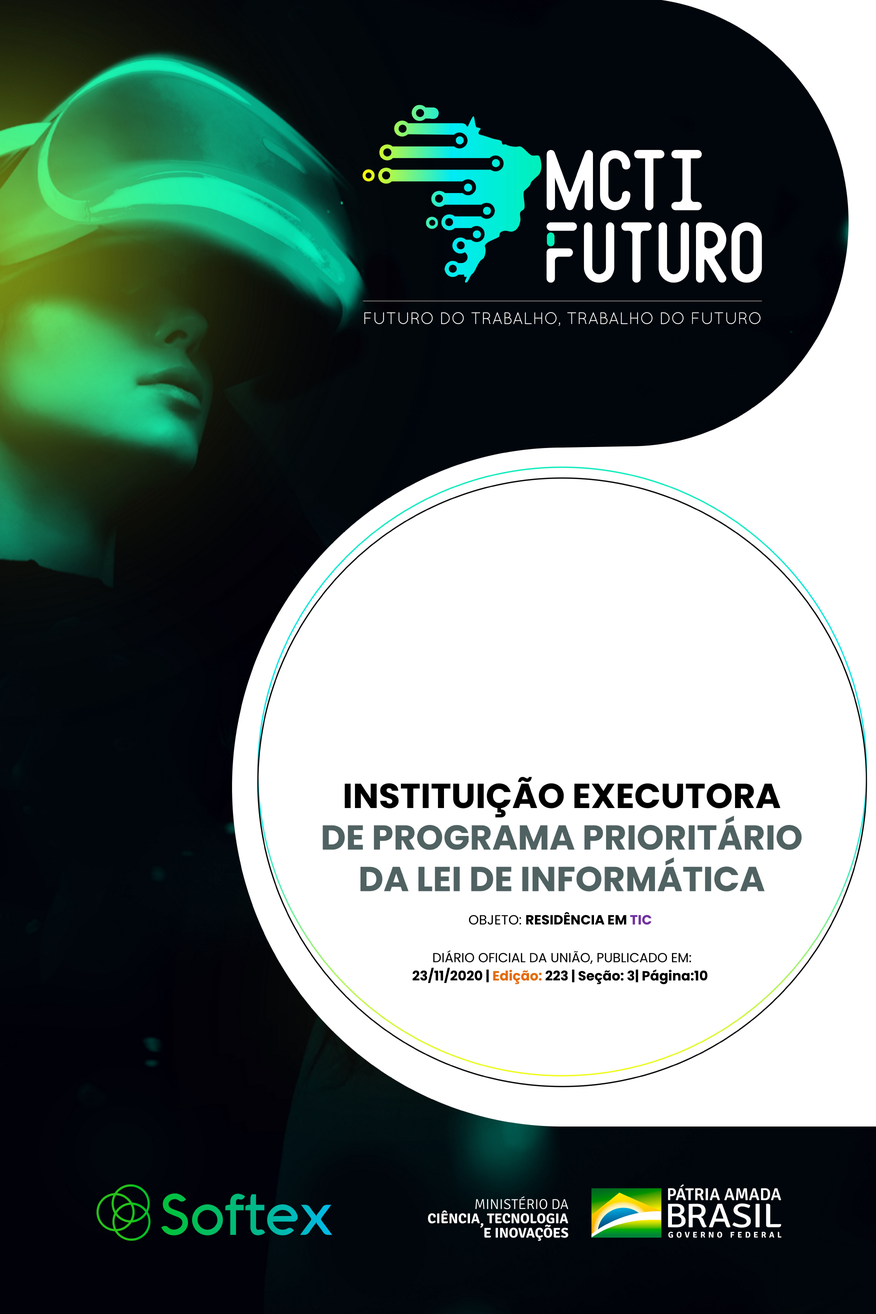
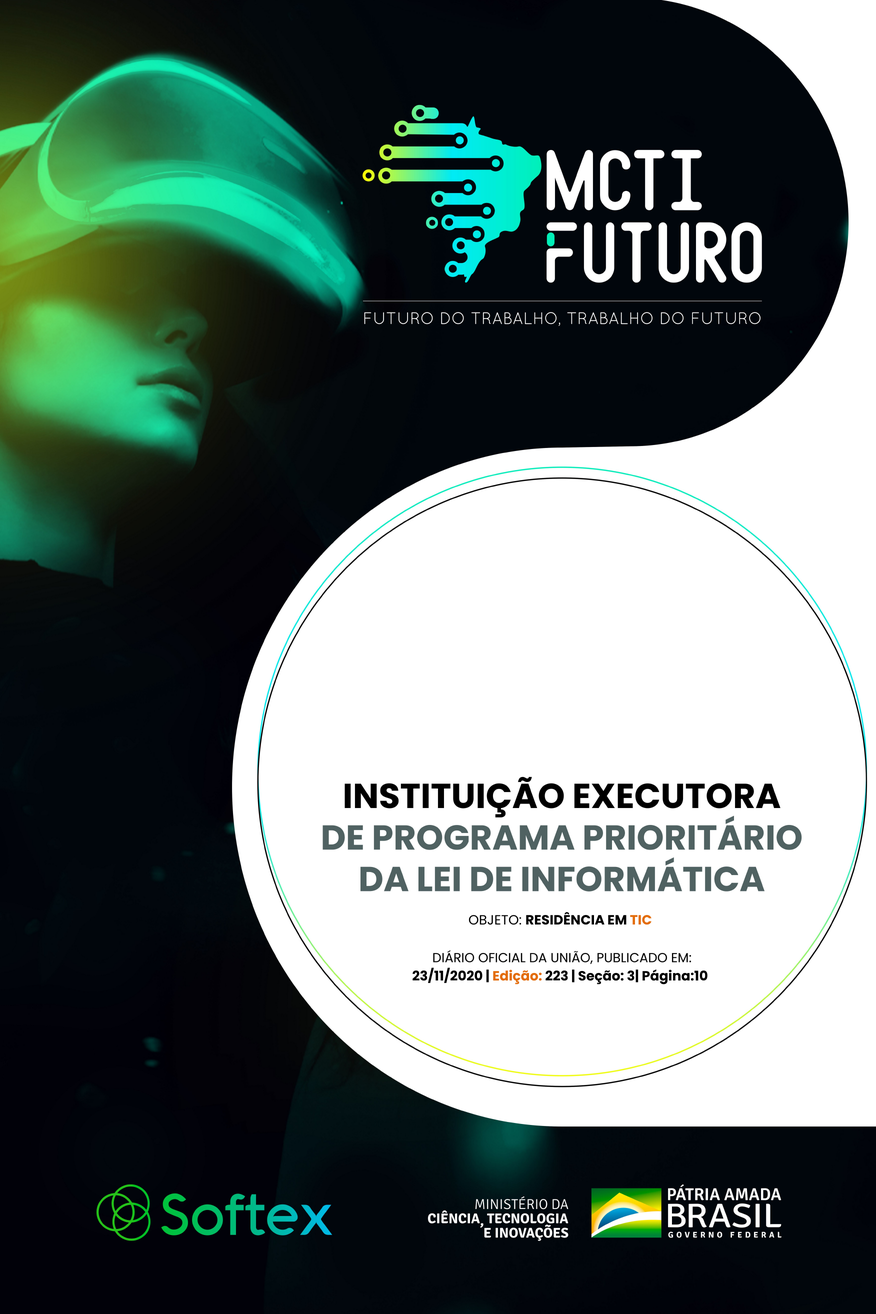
TIC colour: purple -> orange (641, 920)
